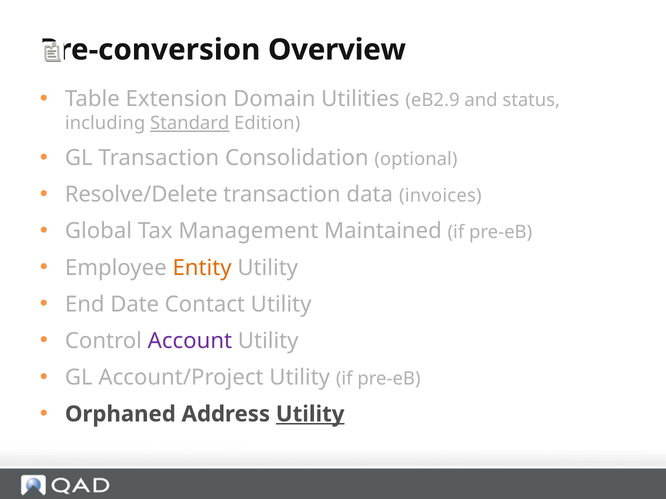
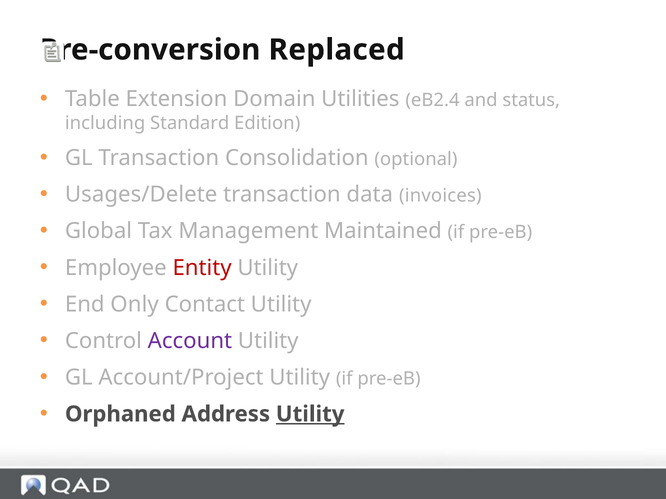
Overview: Overview -> Replaced (337, 50)
eB2.9: eB2.9 -> eB2.4 (432, 100)
Standard underline: present -> none (190, 123)
Resolve/Delete: Resolve/Delete -> Usages/Delete (141, 195)
Entity colour: orange -> red (202, 268)
Date: Date -> Only (135, 305)
